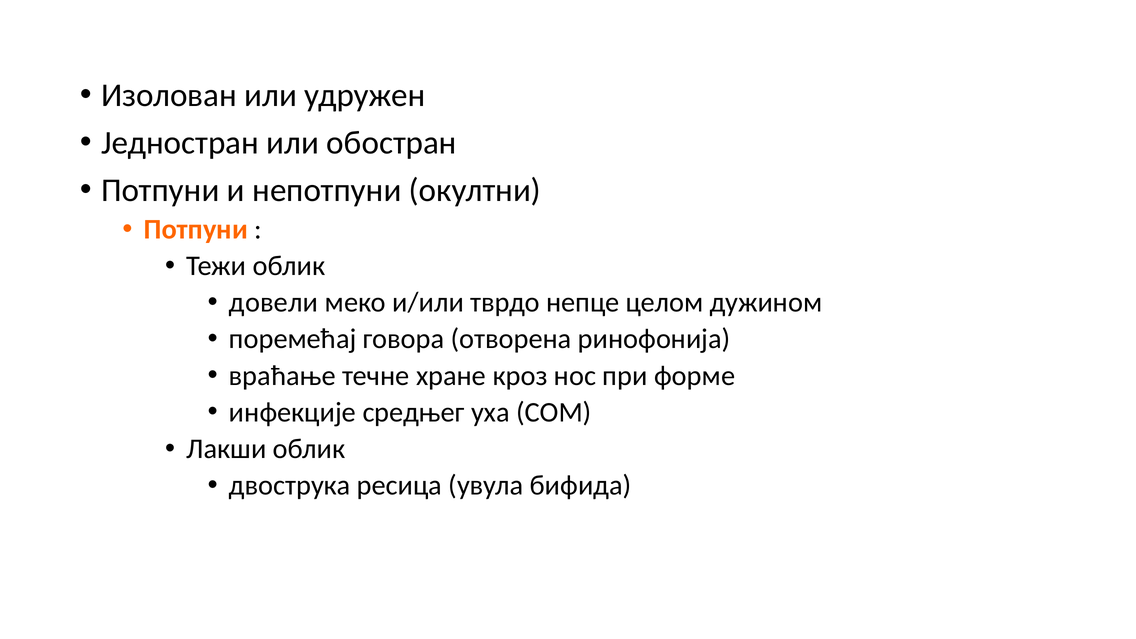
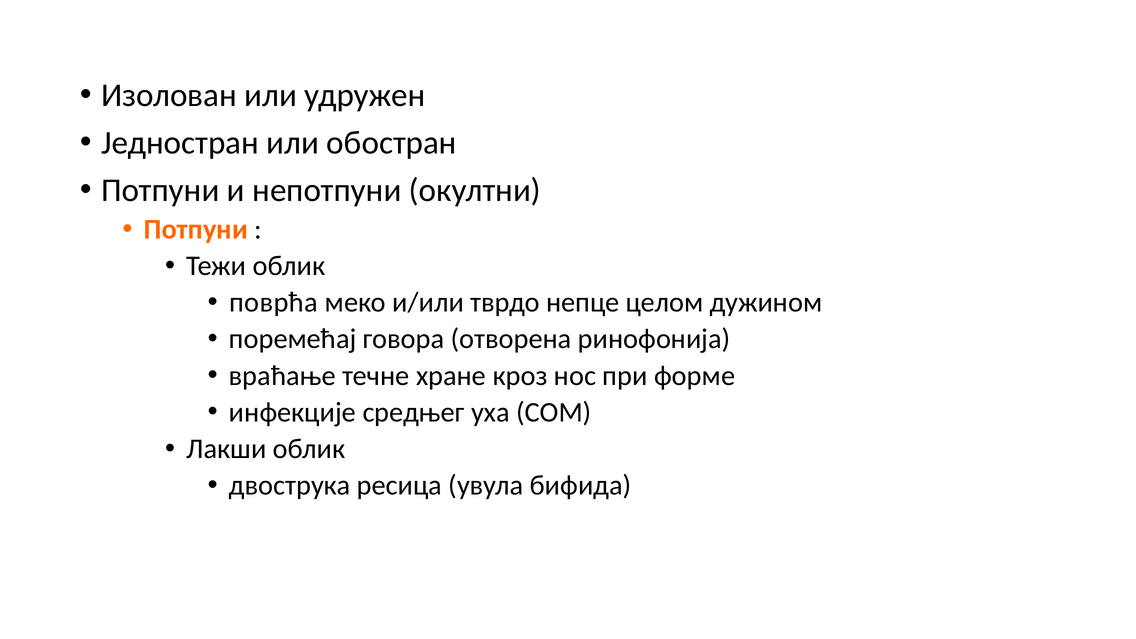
довели: довели -> поврћа (274, 303)
